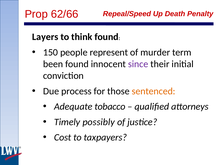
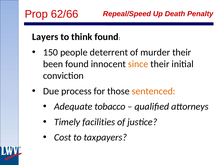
represent: represent -> deterrent (109, 52)
murder term: term -> their (182, 52)
since colour: purple -> orange (138, 64)
possibly: possibly -> facilities (99, 122)
